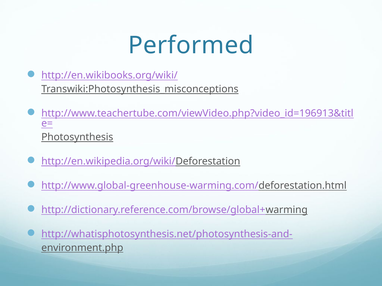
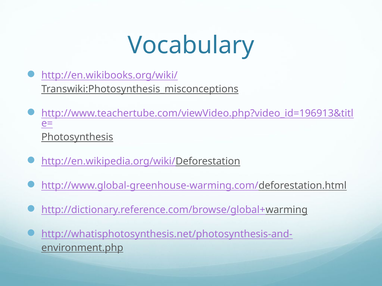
Performed: Performed -> Vocabulary (191, 45)
